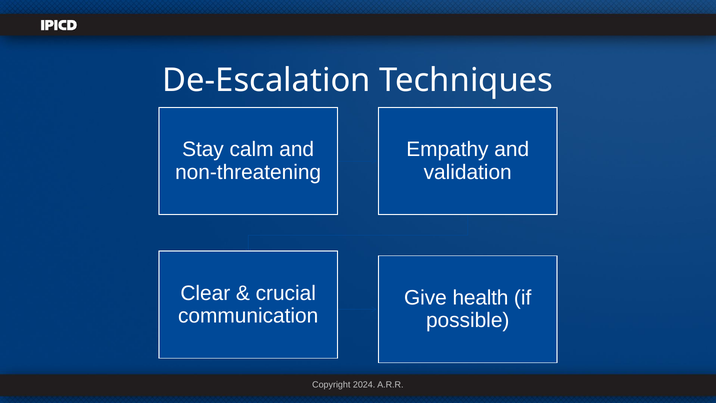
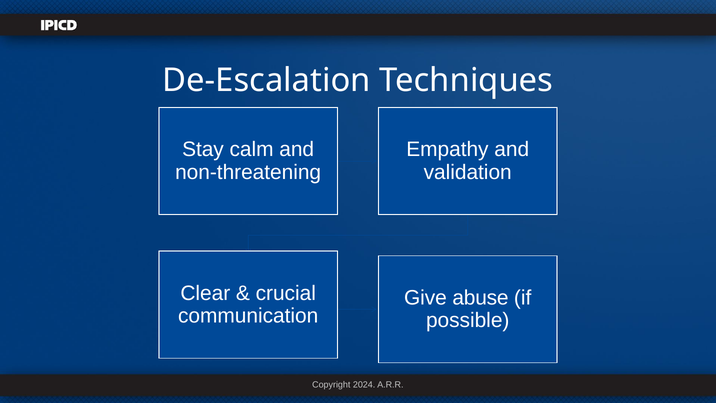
health: health -> abuse (480, 298)
